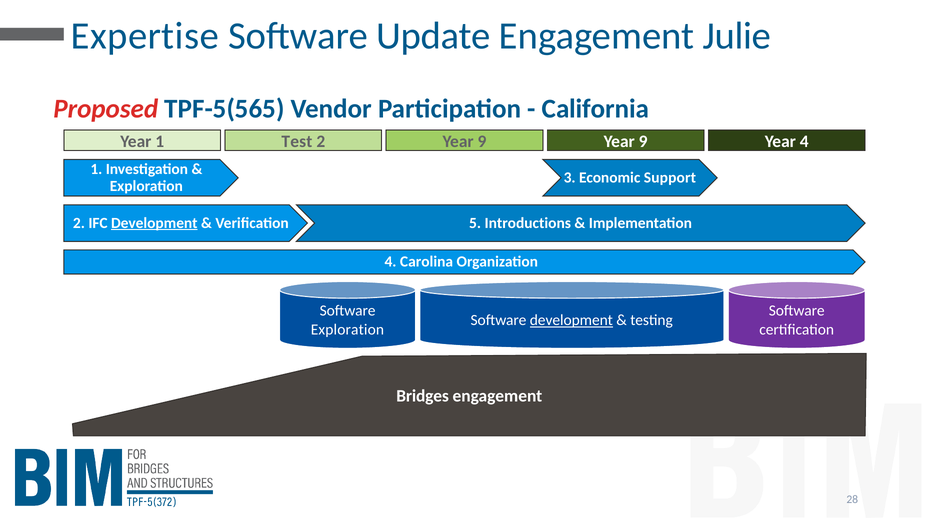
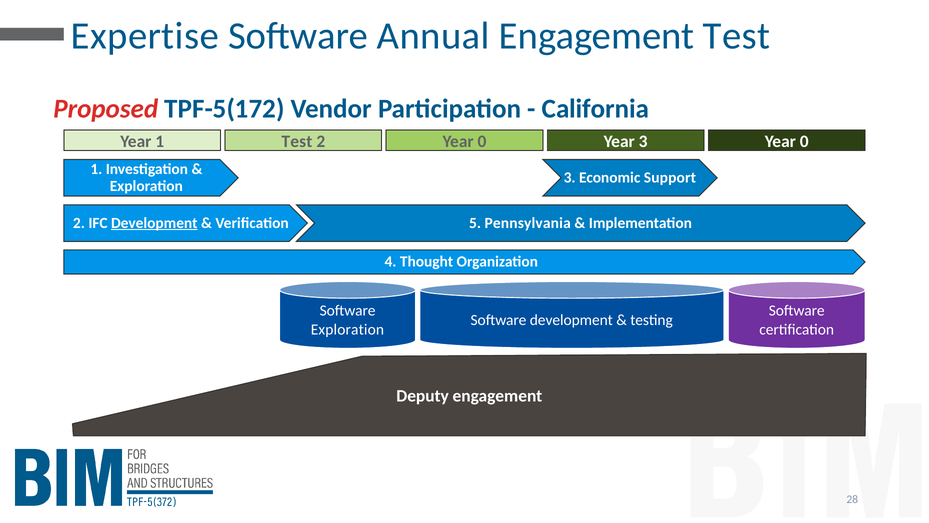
Update: Update -> Annual (433, 36)
Engagement Julie: Julie -> Test (737, 36)
TPF-5(565: TPF-5(565 -> TPF-5(172 (224, 109)
2 Year 9: 9 -> 0 (482, 141)
9: 9 -> 3 (643, 141)
4: 4 -> 0 (804, 141)
Introductions: Introductions -> Pennsylvania (528, 223)
Carolina: Carolina -> Thought (427, 262)
development underline: present -> none (571, 320)
Bridges: Bridges -> Deputy (423, 395)
